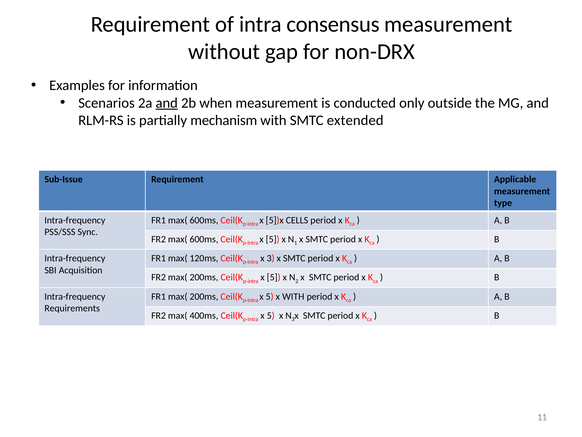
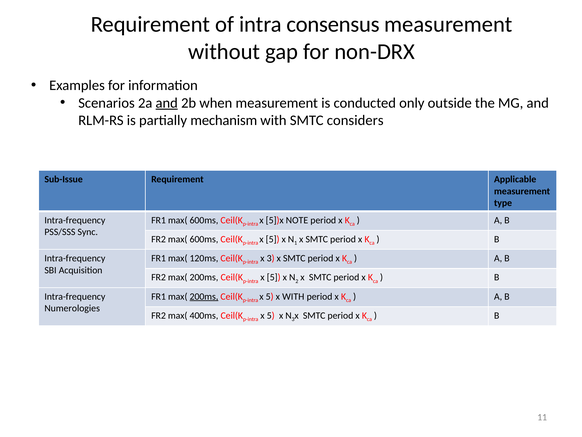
extended: extended -> considers (355, 120)
CELLS: CELLS -> NOTE (297, 220)
200ms underline: none -> present (204, 296)
Requirements: Requirements -> Numerologies (72, 308)
